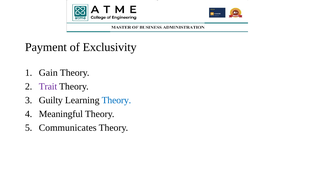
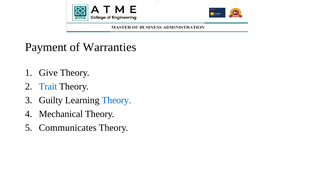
Exclusivity: Exclusivity -> Warranties (110, 47)
Gain: Gain -> Give (48, 73)
Trait colour: purple -> blue (48, 87)
Meaningful: Meaningful -> Mechanical (61, 114)
